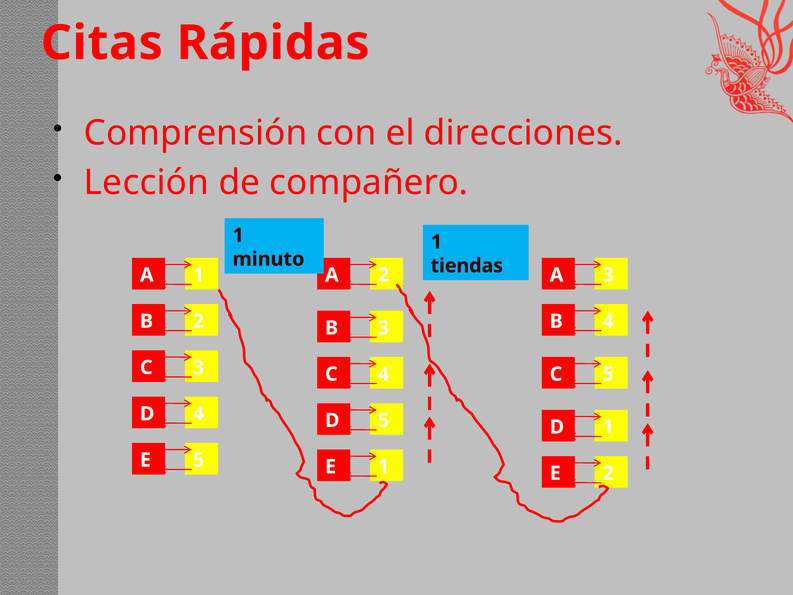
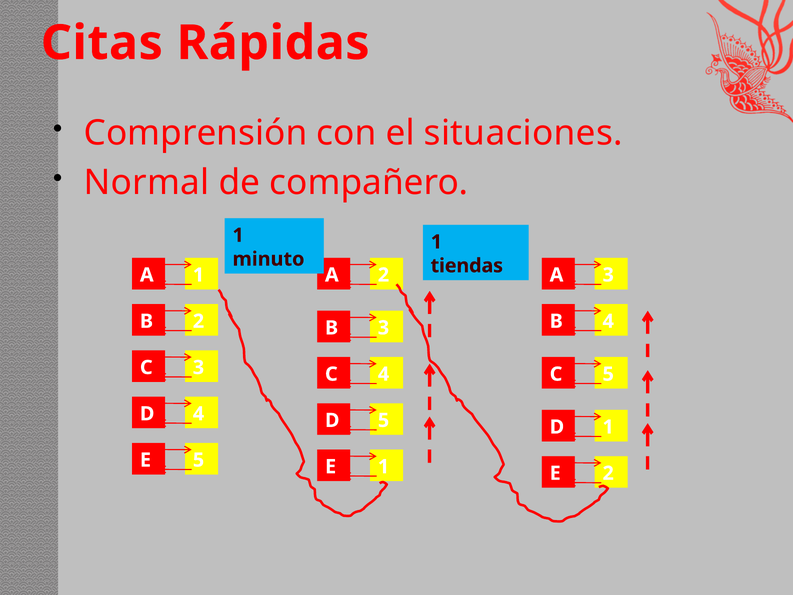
direcciones: direcciones -> situaciones (523, 133)
Lección: Lección -> Normal (147, 183)
